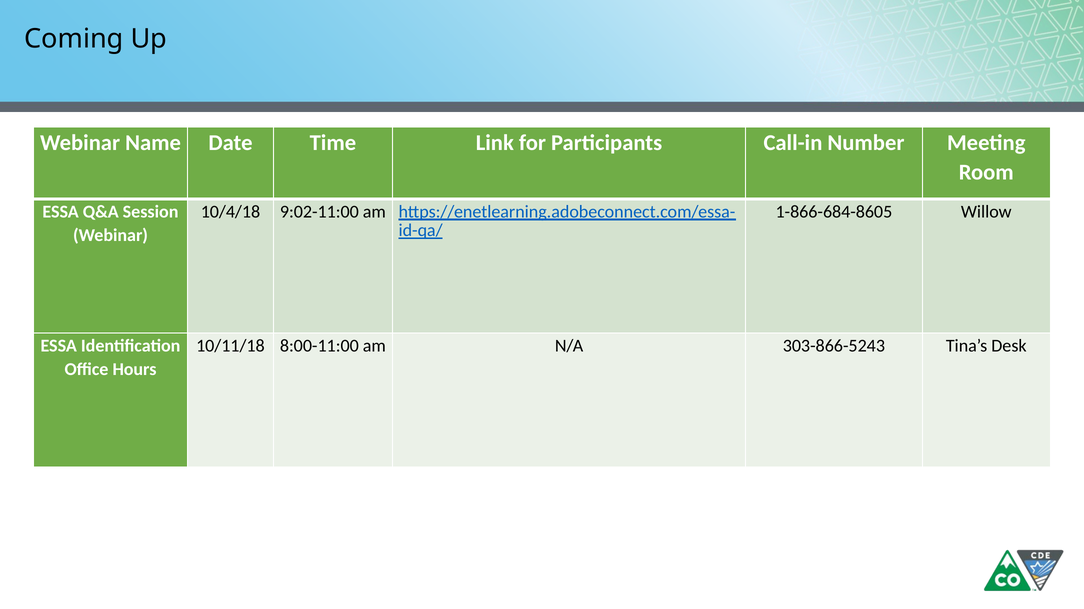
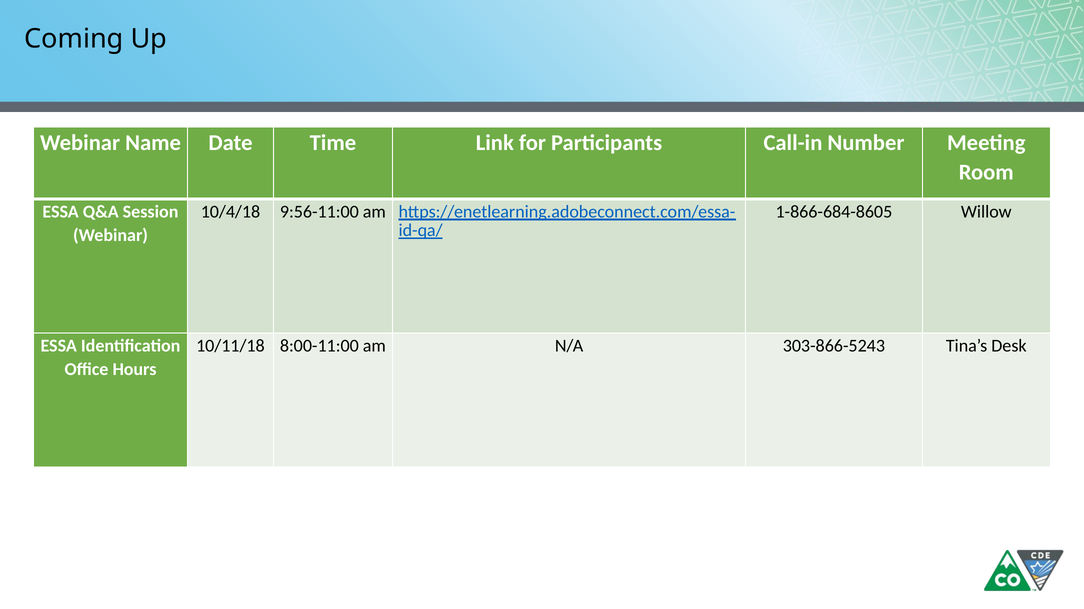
9:02-11:00: 9:02-11:00 -> 9:56-11:00 (319, 212)
